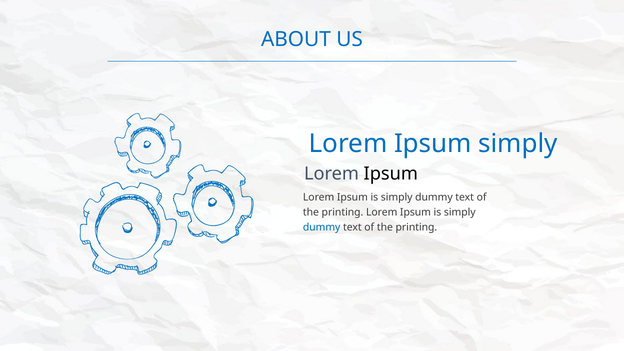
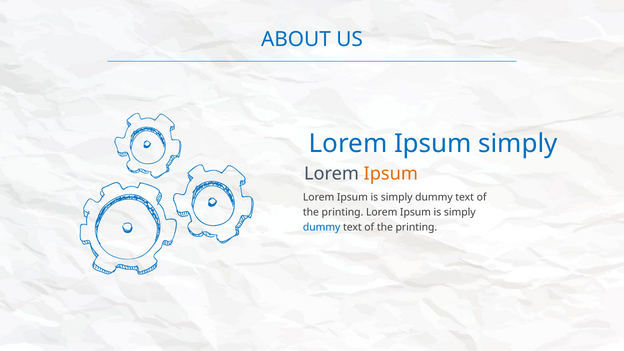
Ipsum colour: black -> orange (391, 174)
